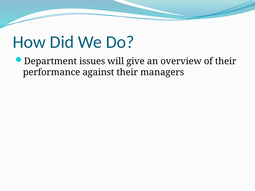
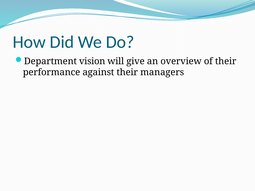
issues: issues -> vision (92, 61)
